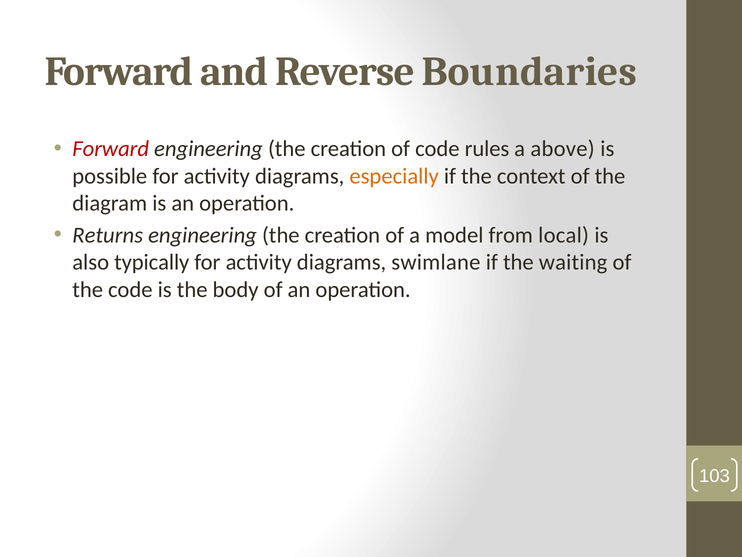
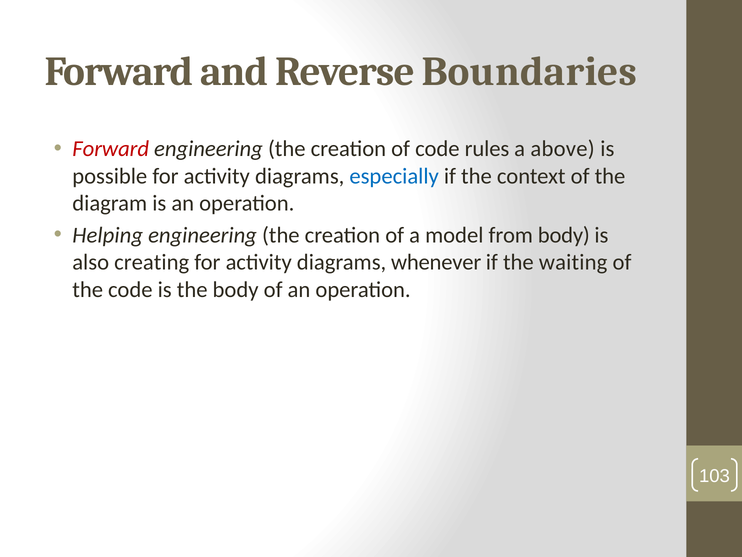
especially colour: orange -> blue (394, 176)
Returns: Returns -> Helping (108, 235)
from local: local -> body (564, 235)
typically: typically -> creating (152, 262)
swimlane: swimlane -> whenever (436, 262)
